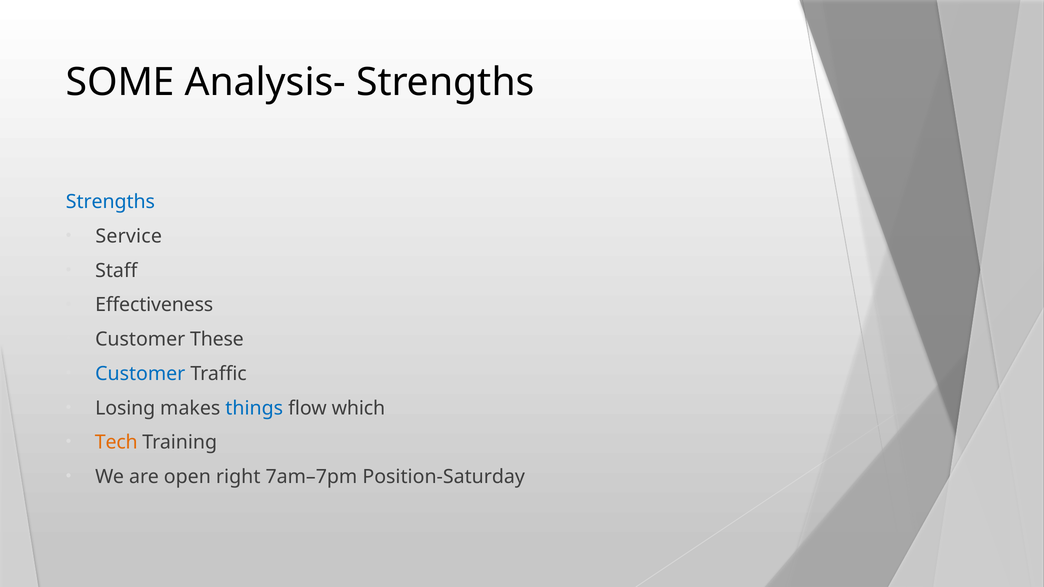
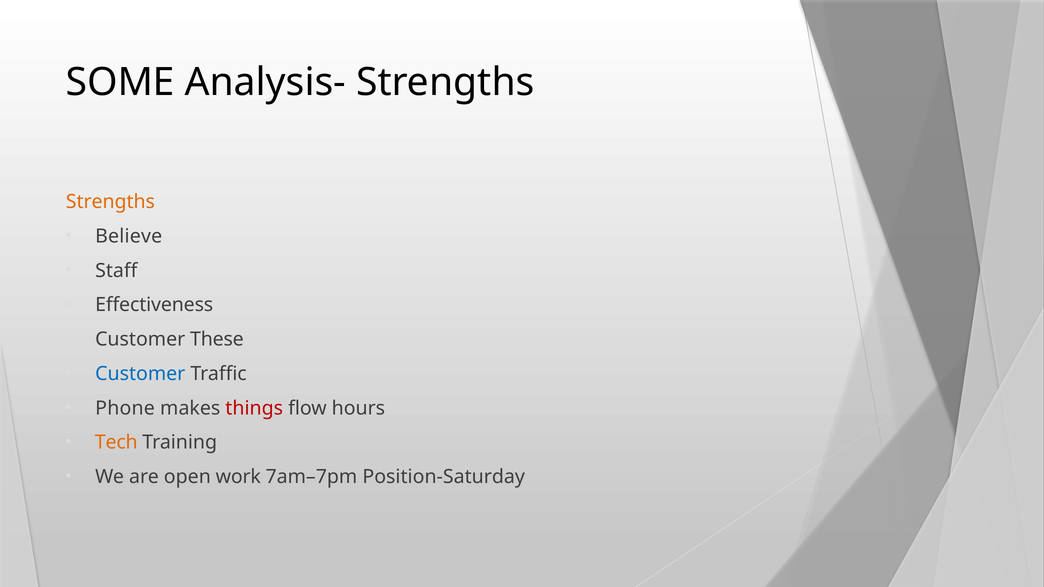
Strengths colour: blue -> orange (110, 202)
Service: Service -> Believe (129, 236)
Losing: Losing -> Phone (125, 408)
things colour: blue -> red (254, 408)
which: which -> hours (358, 408)
right: right -> work (238, 477)
